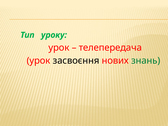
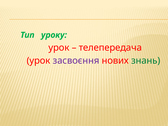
засвоєння colour: black -> purple (76, 61)
